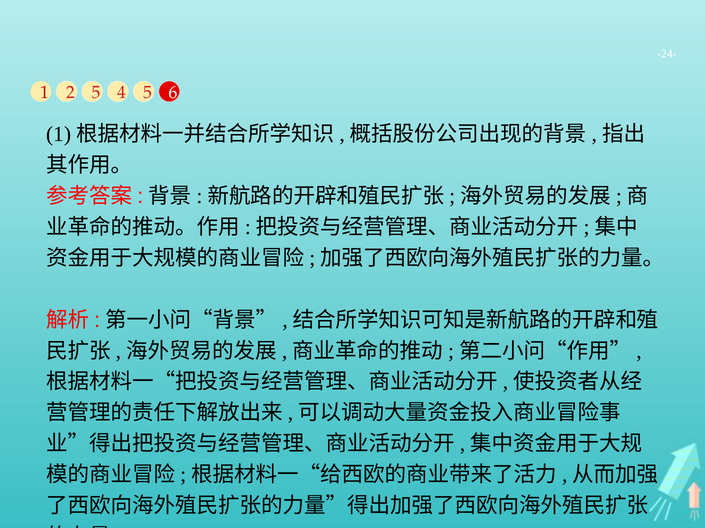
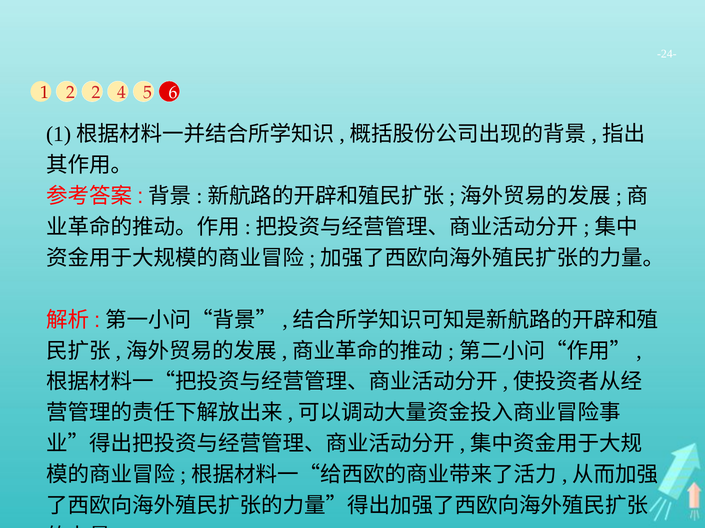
2 5: 5 -> 2 (96, 93)
